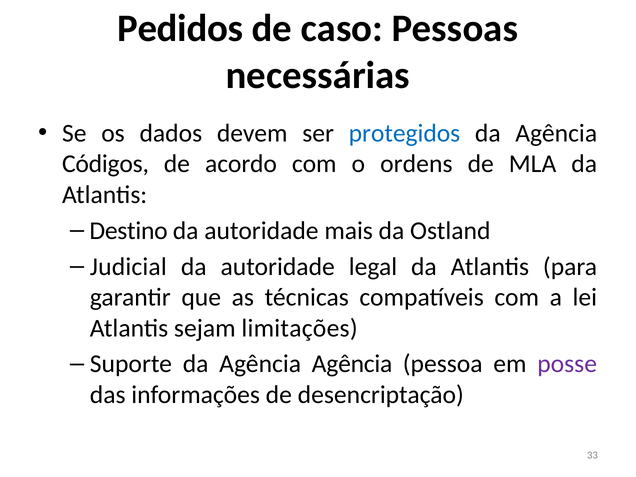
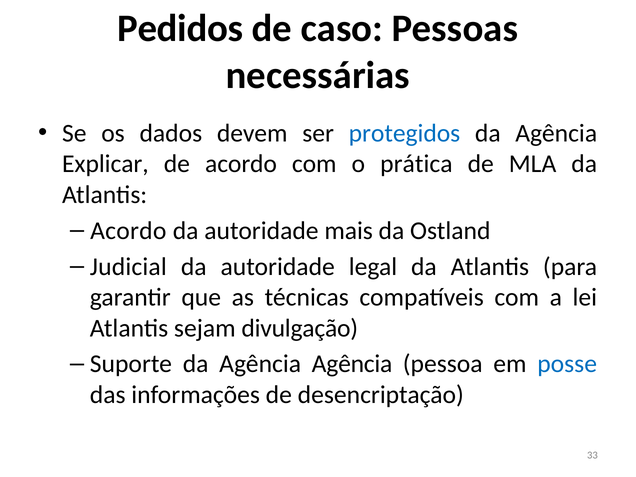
Códigos: Códigos -> Explicar (105, 164)
ordens: ordens -> prática (416, 164)
Destino: Destino -> Acordo (128, 231)
limitações: limitações -> divulgação (300, 328)
posse colour: purple -> blue (567, 364)
